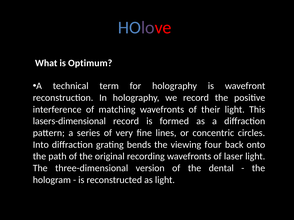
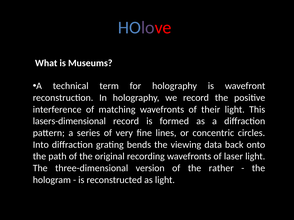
Optimum: Optimum -> Museums (90, 63)
four: four -> data (213, 145)
dental: dental -> rather (221, 168)
